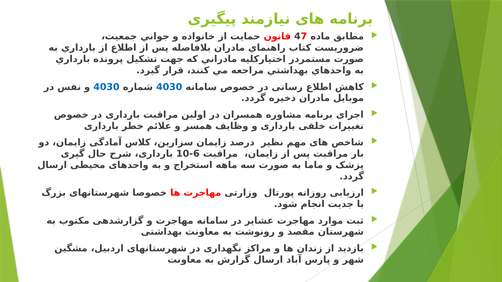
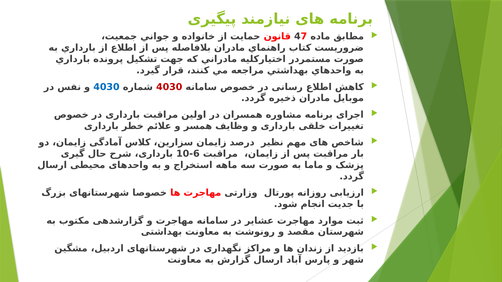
4030 colour: blue -> red (169, 87)
